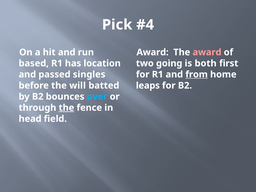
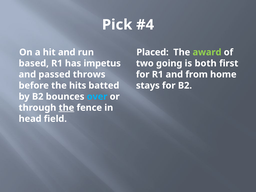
Award: Award -> Placed (153, 52)
award colour: pink -> light green (207, 52)
location: location -> impetus (102, 63)
singles: singles -> throws (89, 74)
from underline: present -> none (197, 74)
will: will -> hits (78, 86)
leaps: leaps -> stays (148, 86)
